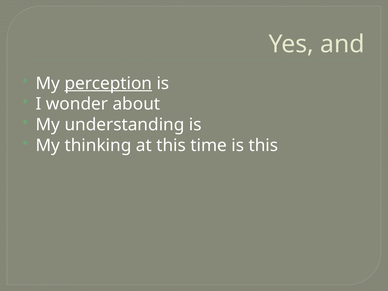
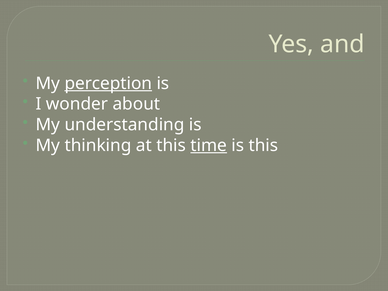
time underline: none -> present (209, 145)
